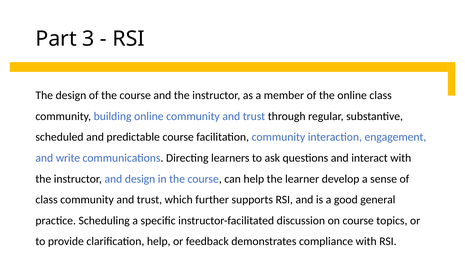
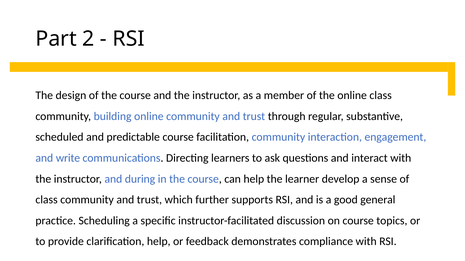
3: 3 -> 2 (88, 39)
and design: design -> during (140, 179)
